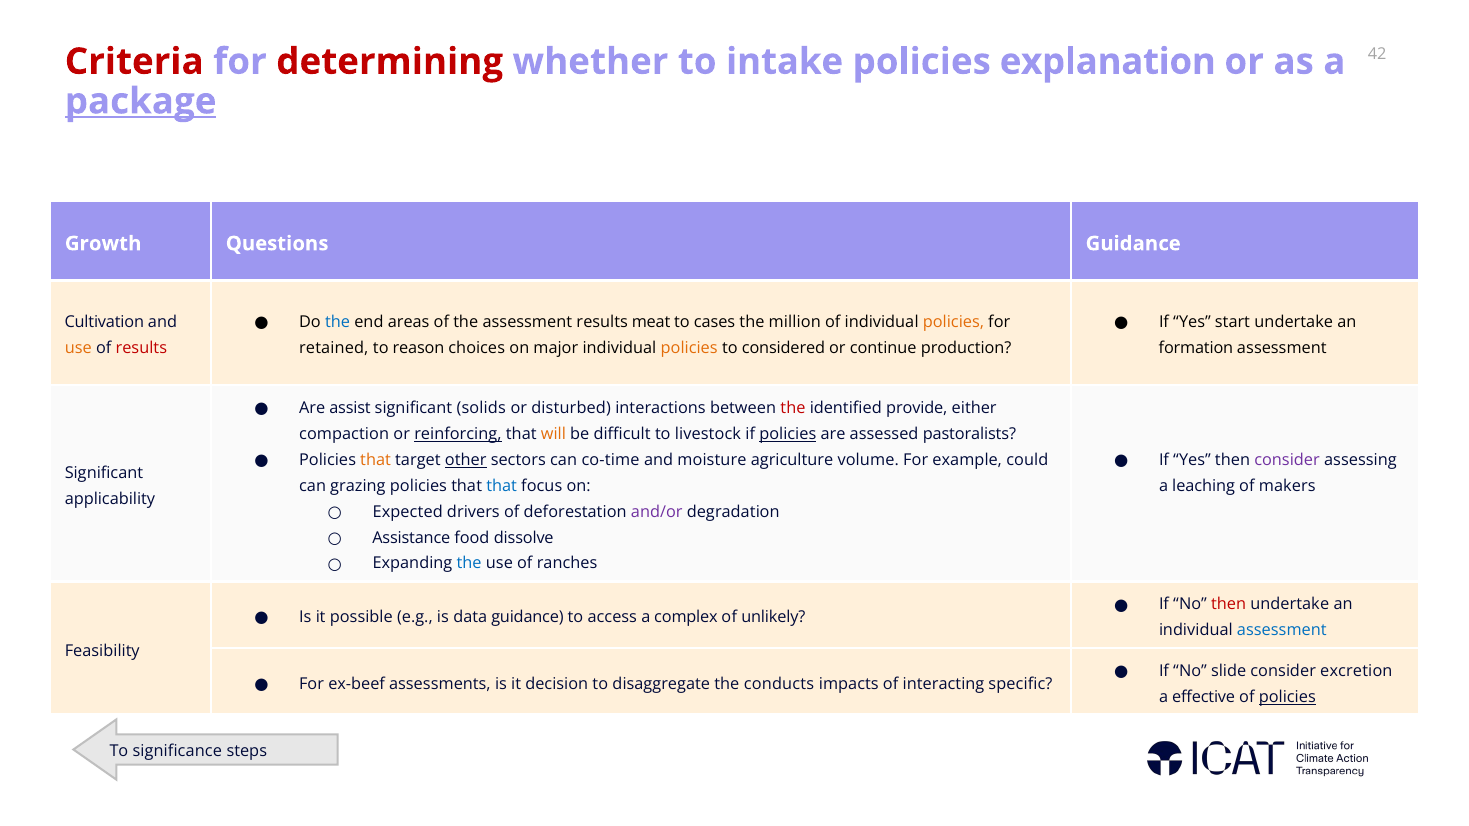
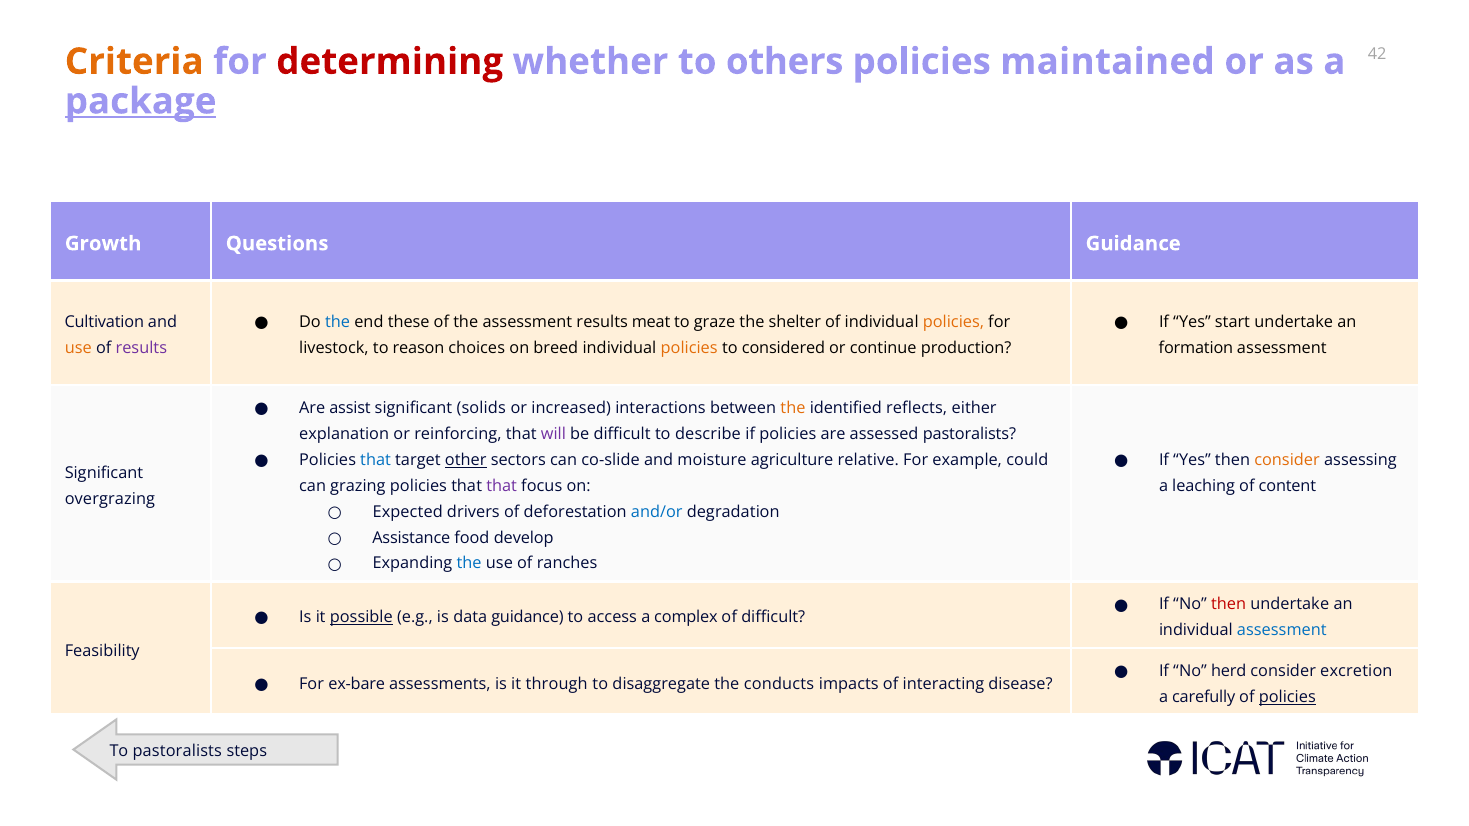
Criteria colour: red -> orange (134, 62)
intake: intake -> others (785, 62)
explanation: explanation -> maintained (1108, 62)
areas: areas -> these (409, 322)
cases: cases -> graze (715, 322)
million: million -> shelter (795, 322)
results colour: red -> purple (141, 348)
retained: retained -> livestock (334, 348)
major: major -> breed (556, 348)
disturbed: disturbed -> increased (571, 408)
the colour: red -> orange (793, 408)
provide: provide -> reflects (917, 408)
compaction: compaction -> explanation (344, 434)
reinforcing underline: present -> none (458, 434)
will colour: orange -> purple (553, 434)
livestock: livestock -> describe (708, 434)
policies underline: present -> none (788, 434)
that colour: orange -> blue (376, 460)
co-time: co-time -> co-slide (611, 460)
volume: volume -> relative (868, 460)
consider colour: purple -> orange (1287, 460)
that colour: blue -> purple (502, 486)
makers: makers -> content (1287, 486)
applicability: applicability -> overgrazing (110, 499)
and/or colour: purple -> blue (657, 512)
dissolve: dissolve -> develop (524, 538)
possible underline: none -> present (361, 618)
of unlikely: unlikely -> difficult (773, 618)
slide: slide -> herd (1229, 671)
ex-beef: ex-beef -> ex-bare (357, 684)
decision: decision -> through (557, 684)
specific: specific -> disease (1021, 684)
effective: effective -> carefully (1204, 697)
To significance: significance -> pastoralists (177, 751)
